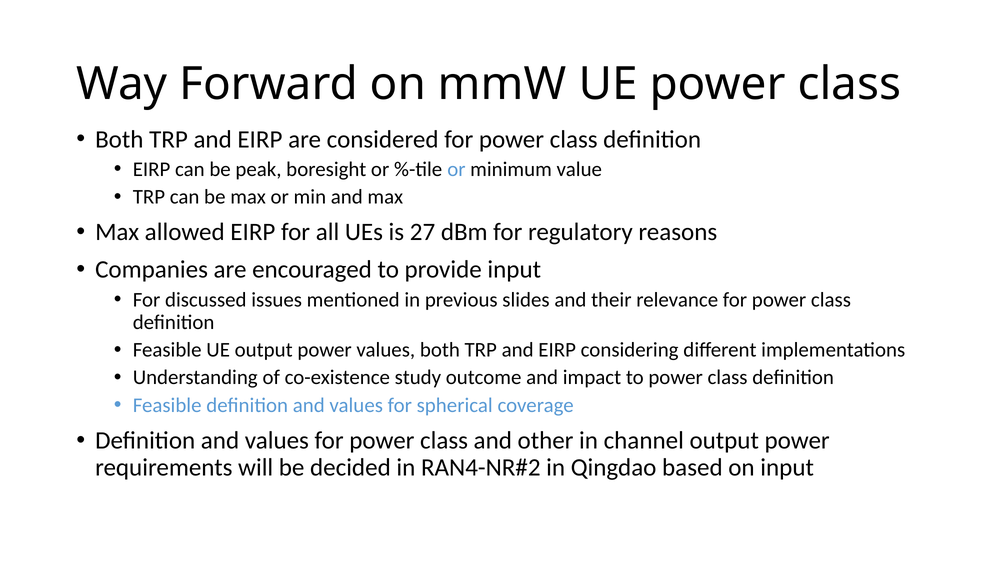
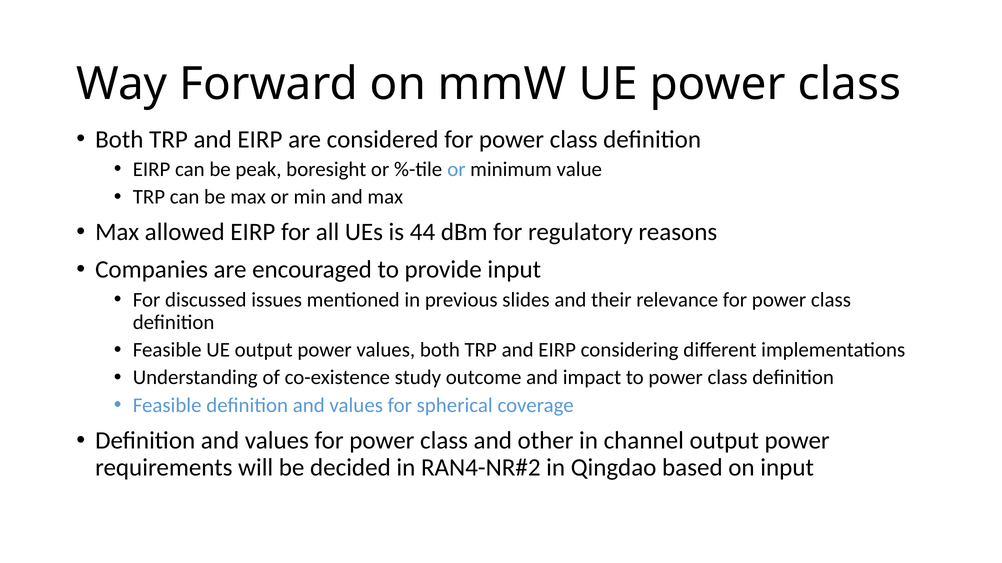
27: 27 -> 44 (423, 232)
